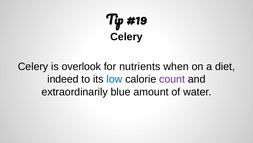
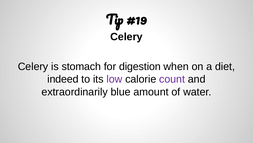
overlook: overlook -> stomach (81, 66)
nutrients: nutrients -> digestion (140, 66)
low colour: blue -> purple (114, 79)
